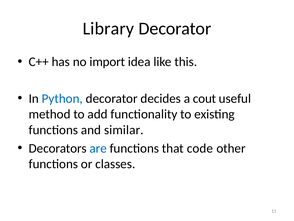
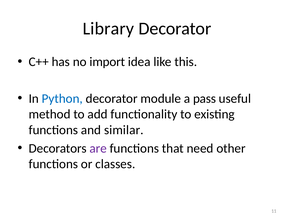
decides: decides -> module (161, 98)
cout: cout -> pass (205, 98)
are colour: blue -> purple (98, 148)
code: code -> need (200, 148)
